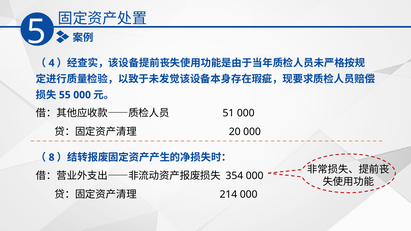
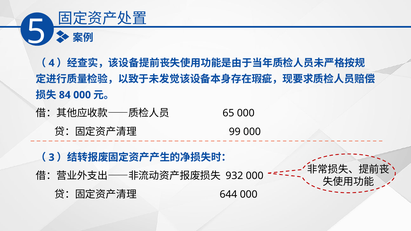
55: 55 -> 84 (65, 95)
51: 51 -> 65 (228, 113)
20: 20 -> 99 (235, 132)
8: 8 -> 3 (52, 158)
354: 354 -> 932 (234, 176)
214: 214 -> 644 (228, 195)
